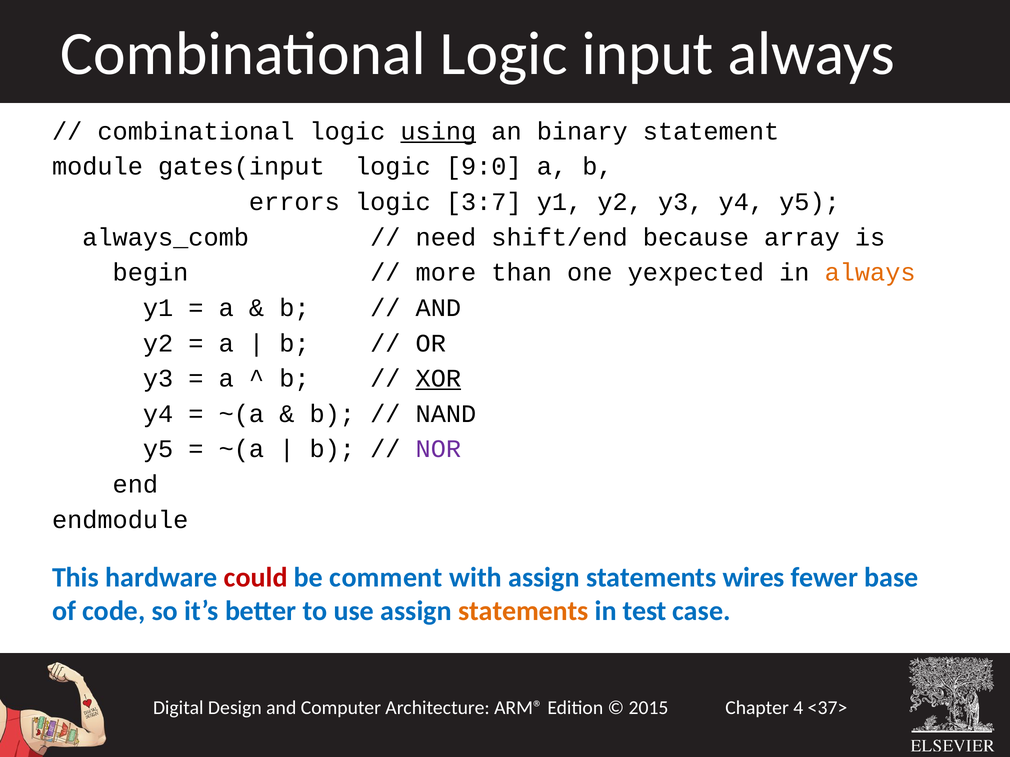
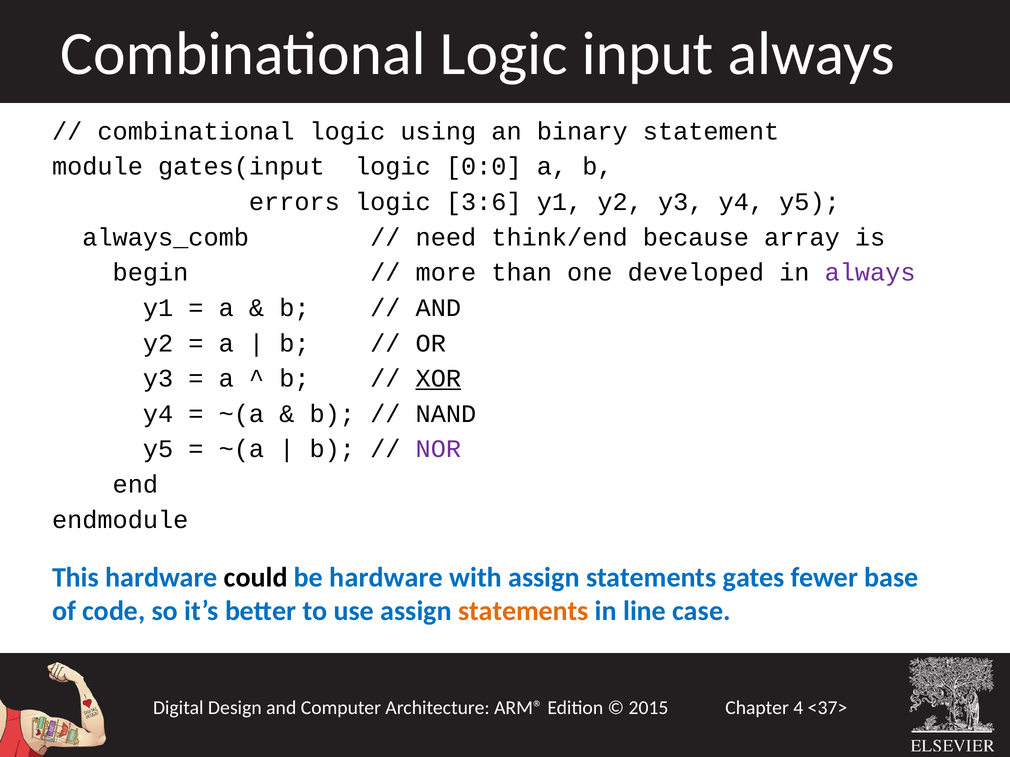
using underline: present -> none (438, 131)
9:0: 9:0 -> 0:0 (484, 167)
3:7: 3:7 -> 3:6 (484, 202)
shift/end: shift/end -> think/end (560, 237)
yexpected: yexpected -> developed (696, 273)
always colour: orange -> purple (870, 273)
could colour: red -> black (256, 578)
be comment: comment -> hardware (386, 578)
wires: wires -> gates (754, 578)
test: test -> line (645, 611)
